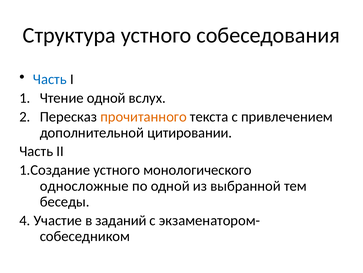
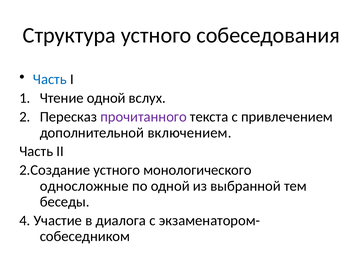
прочитанного colour: orange -> purple (144, 117)
цитировании: цитировании -> включением (190, 132)
1.Создание: 1.Создание -> 2.Создание (55, 170)
заданий: заданий -> диалога (121, 220)
